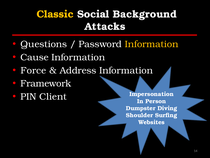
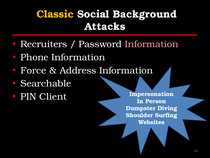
Questions: Questions -> Recruiters (44, 44)
Information colour: yellow -> pink (152, 44)
Cause: Cause -> Phone (34, 57)
Framework: Framework -> Searchable (46, 83)
